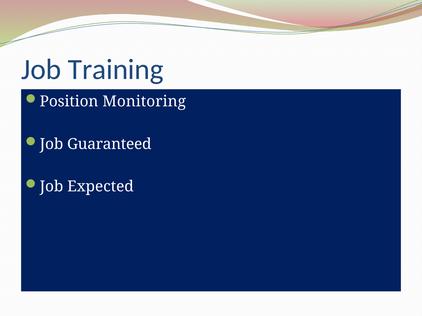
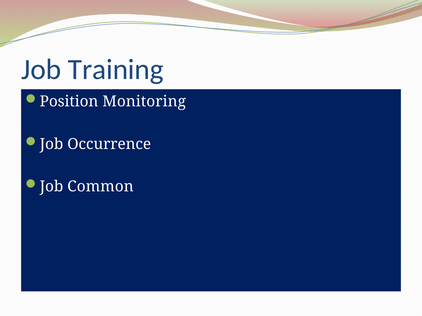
Guaranteed: Guaranteed -> Occurrence (109, 144)
Expected: Expected -> Common (100, 187)
